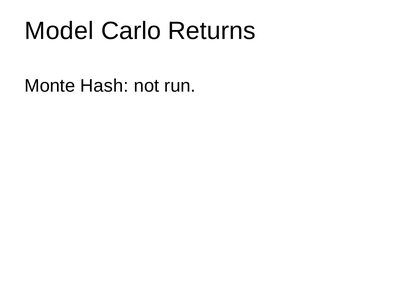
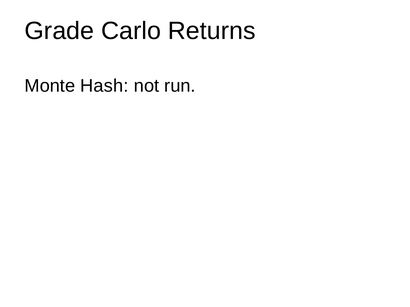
Model: Model -> Grade (59, 31)
